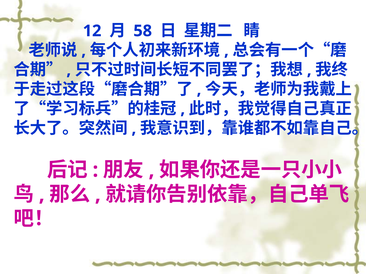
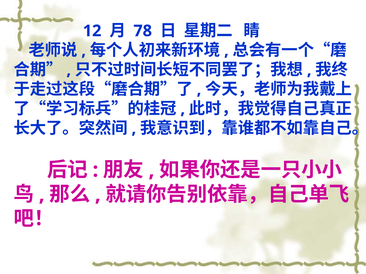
58: 58 -> 78 (143, 31)
